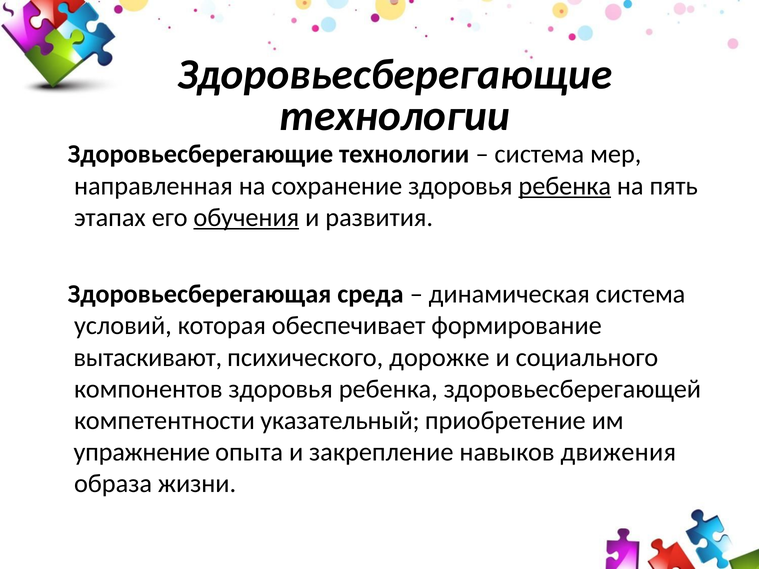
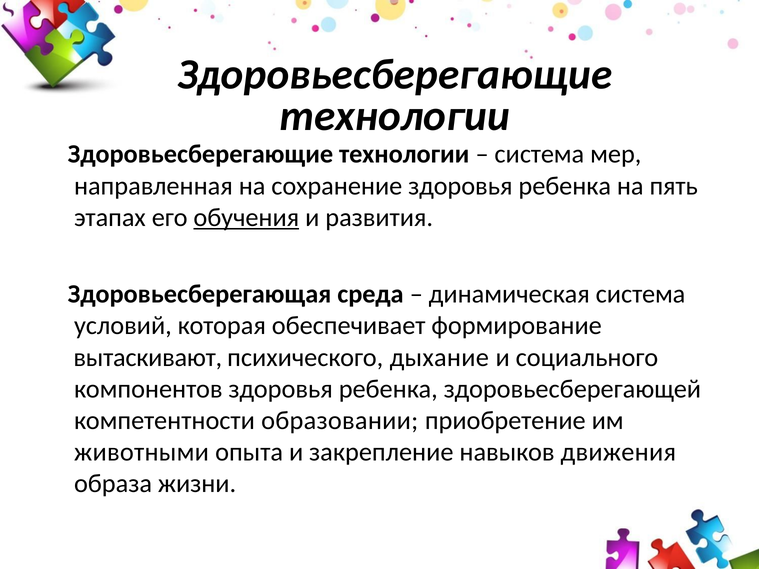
ребенка underline: present -> none (565, 186)
дорожке: дорожке -> дыхание (439, 357)
указательный: указательный -> образовании (340, 421)
упражнение: упражнение -> животными (142, 452)
